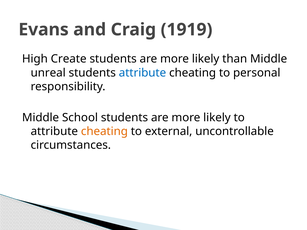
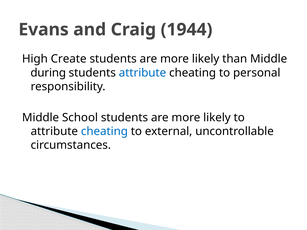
1919: 1919 -> 1944 (187, 30)
unreal: unreal -> during (48, 73)
cheating colour: orange -> blue (104, 132)
